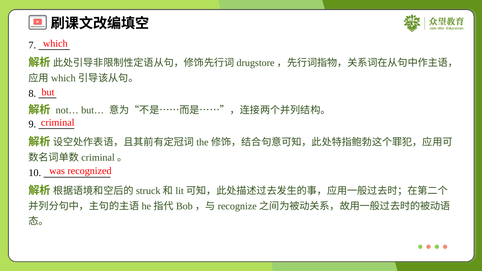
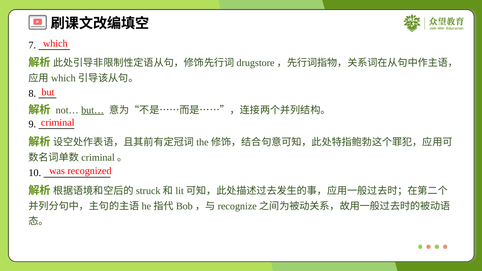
but… underline: none -> present (93, 110)
